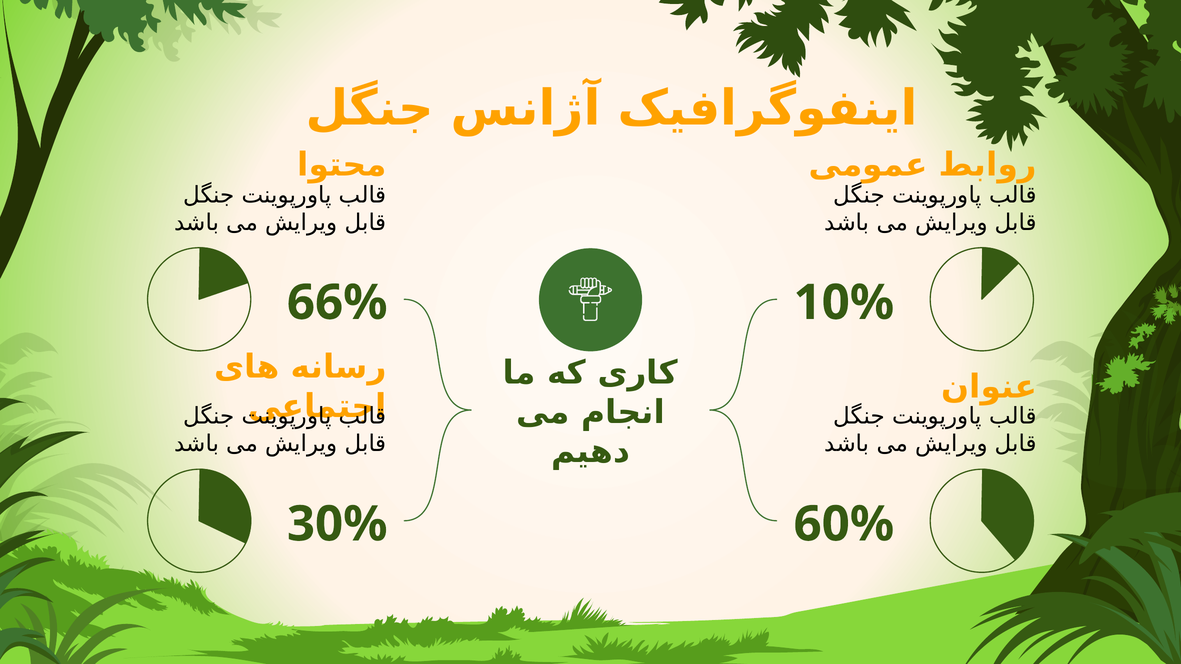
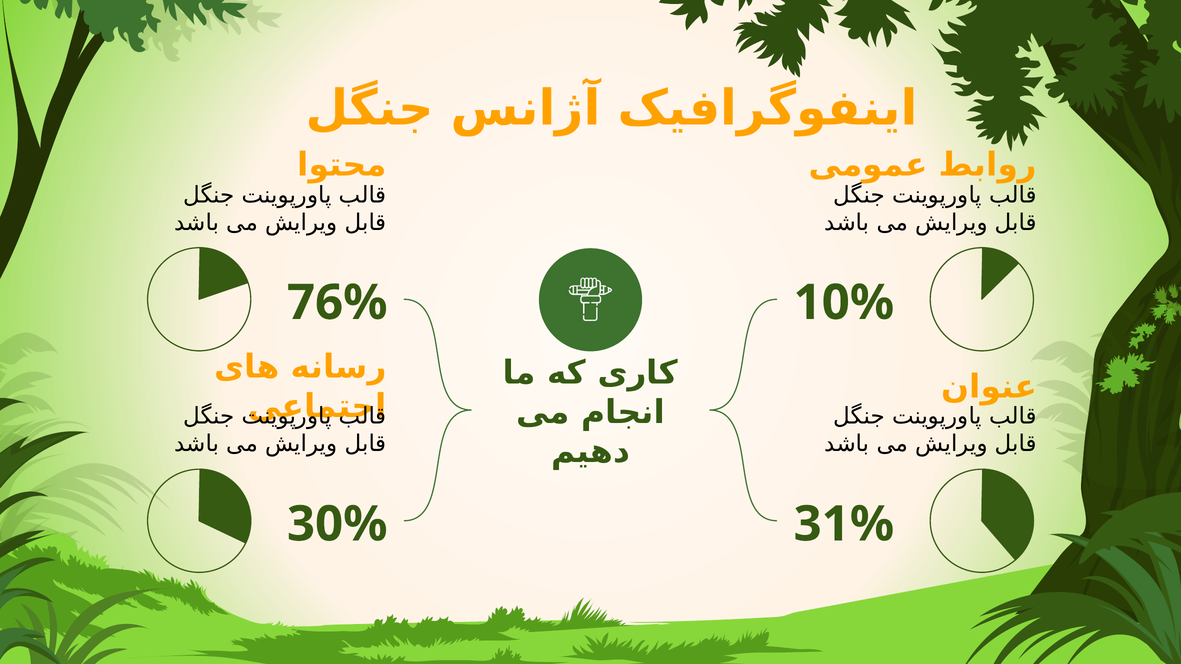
66%: 66% -> 76% (337, 303)
60%: 60% -> 31% (844, 524)
